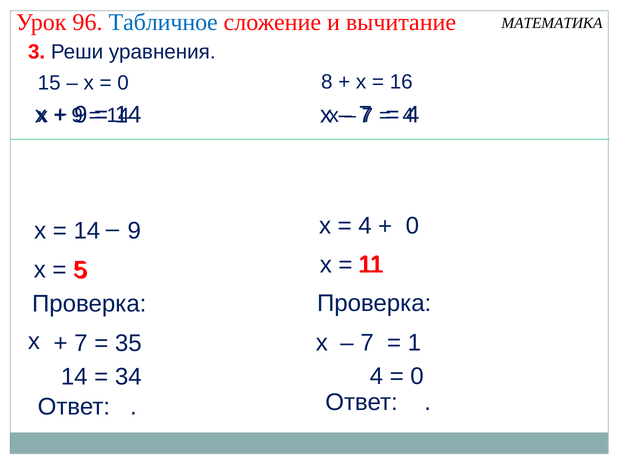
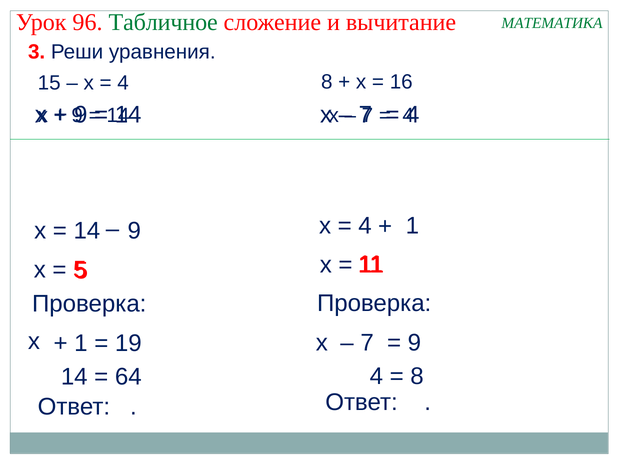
Табличное colour: blue -> green (163, 22)
МАТЕМАТИКА colour: black -> green (552, 23)
0: 0 -> 4 (123, 83)
0: 0 -> 1 (412, 226)
1: 1 -> 9 (414, 343)
у+ 7: 7 -> 1 (81, 343)
35: 35 -> 19 (128, 343)
0: 0 -> 8 (417, 377)
34: 34 -> 64 (128, 377)
